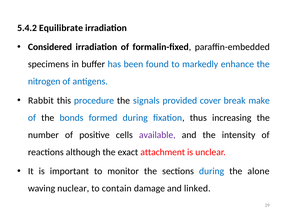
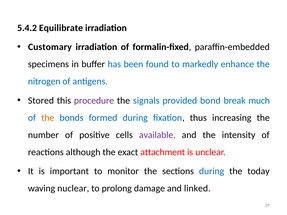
Considered: Considered -> Customary (50, 47)
Rabbit: Rabbit -> Stored (41, 101)
procedure colour: blue -> purple (94, 101)
cover: cover -> bond (210, 101)
make: make -> much (259, 101)
the colour: black -> orange (48, 118)
alone: alone -> today (259, 171)
contain: contain -> prolong (117, 189)
